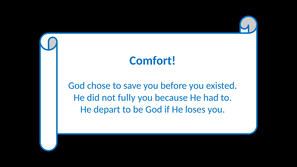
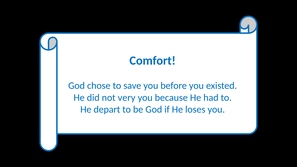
fully: fully -> very (127, 98)
